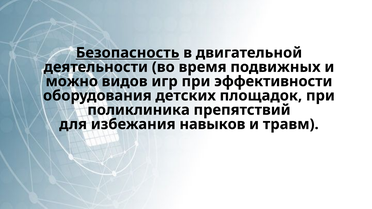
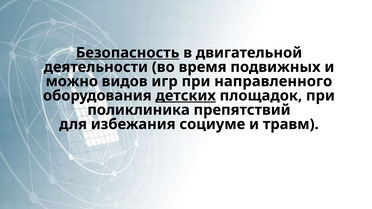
эффективности: эффективности -> направленного (273, 81)
детских underline: none -> present (186, 96)
навыков: навыков -> социуме (212, 124)
